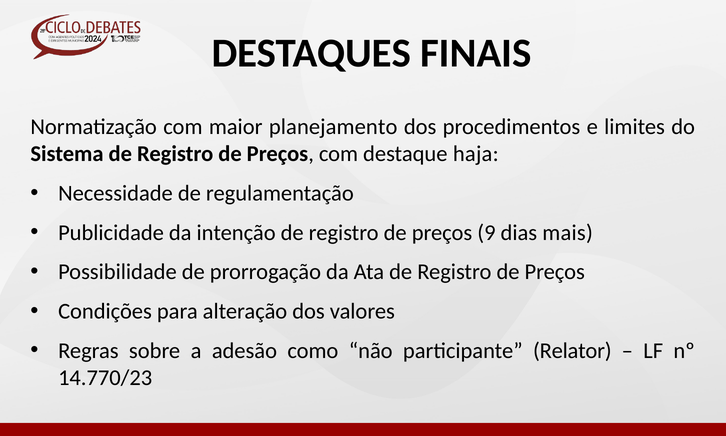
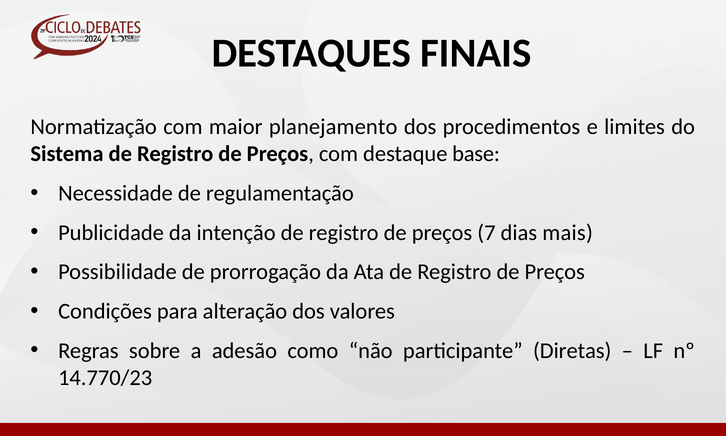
haja: haja -> base (476, 154)
9: 9 -> 7 (486, 232)
Relator: Relator -> Diretas (572, 350)
